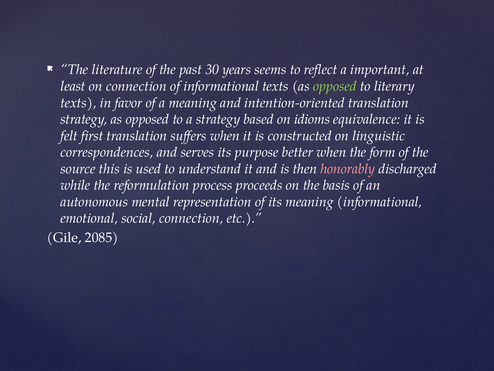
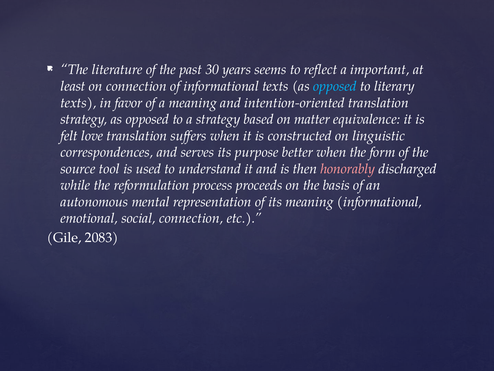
opposed colour: light green -> light blue (335, 86)
idioms: idioms -> matter (312, 119)
first: first -> love (92, 136)
this: this -> tool (109, 169)
2085: 2085 -> 2083 (102, 237)
